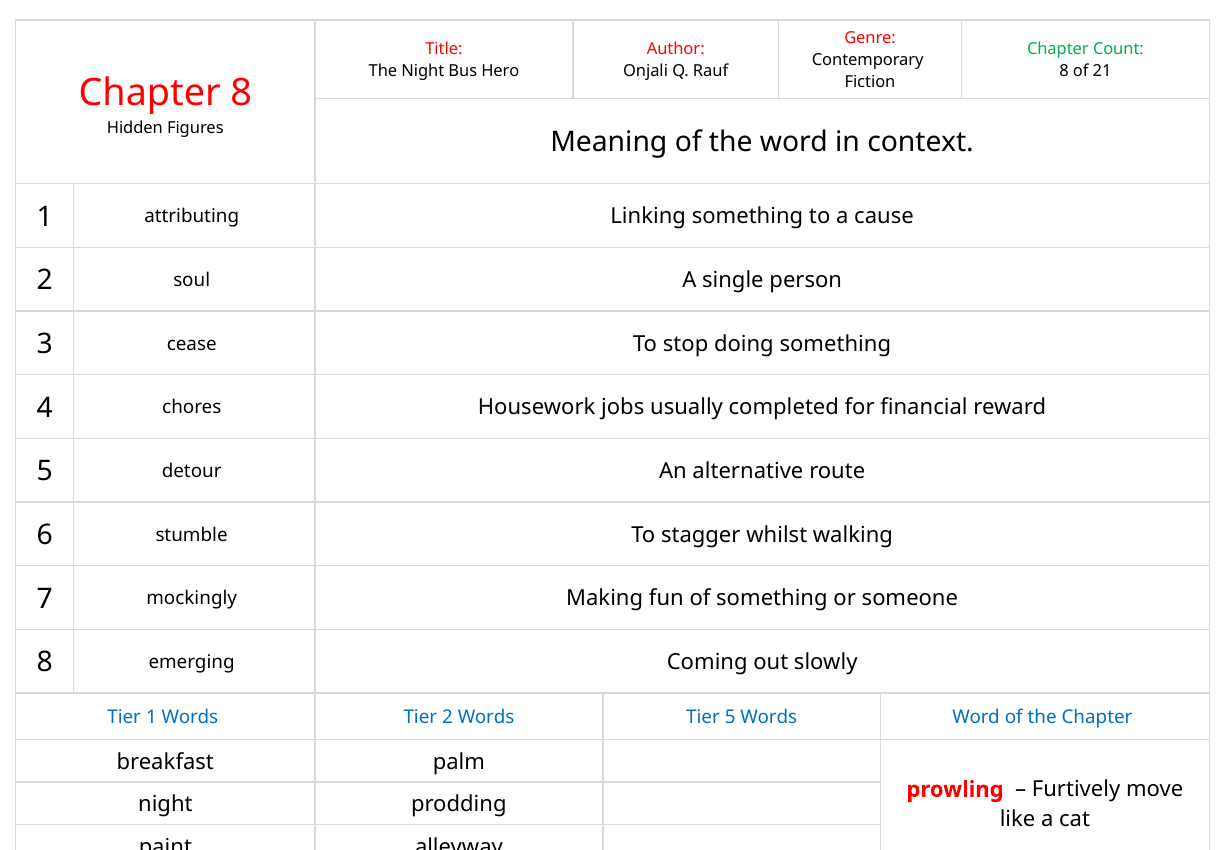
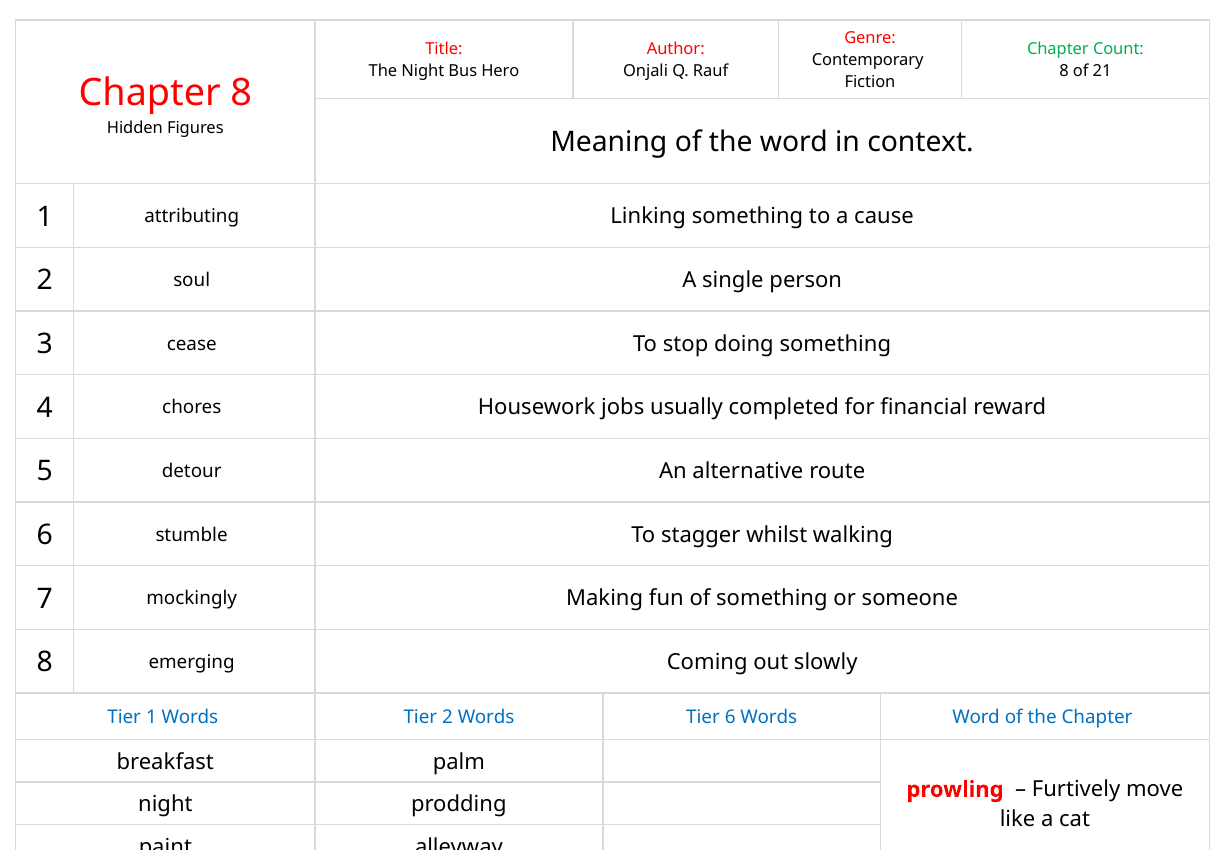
Tier 5: 5 -> 6 (730, 717)
